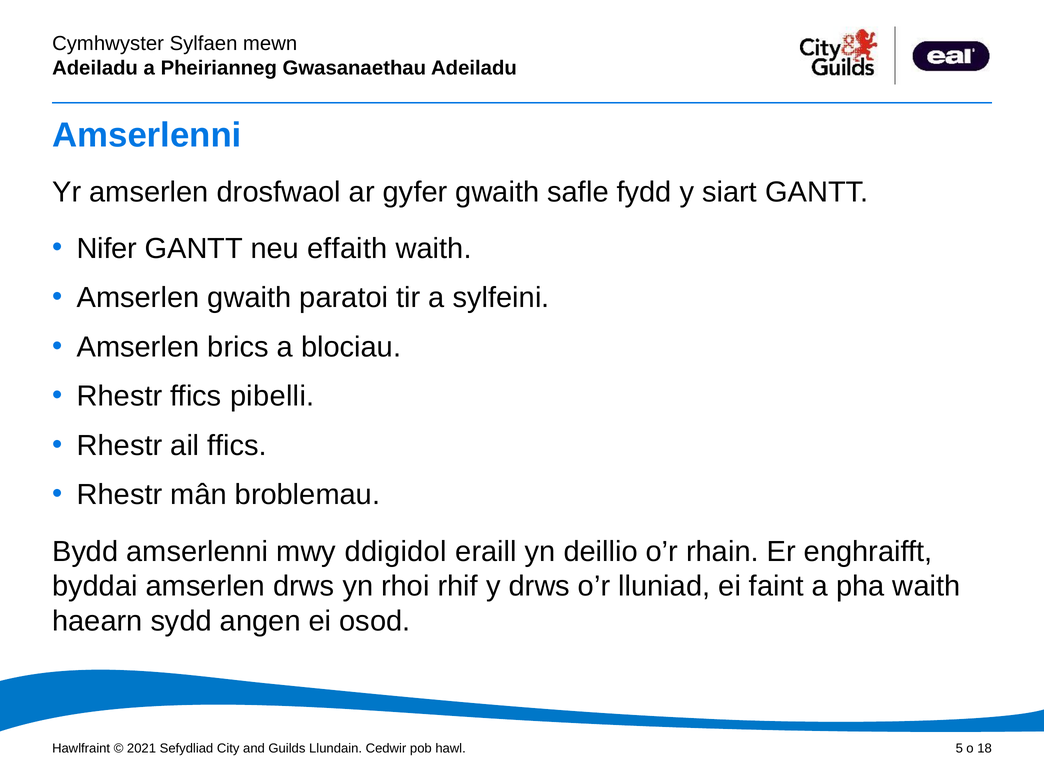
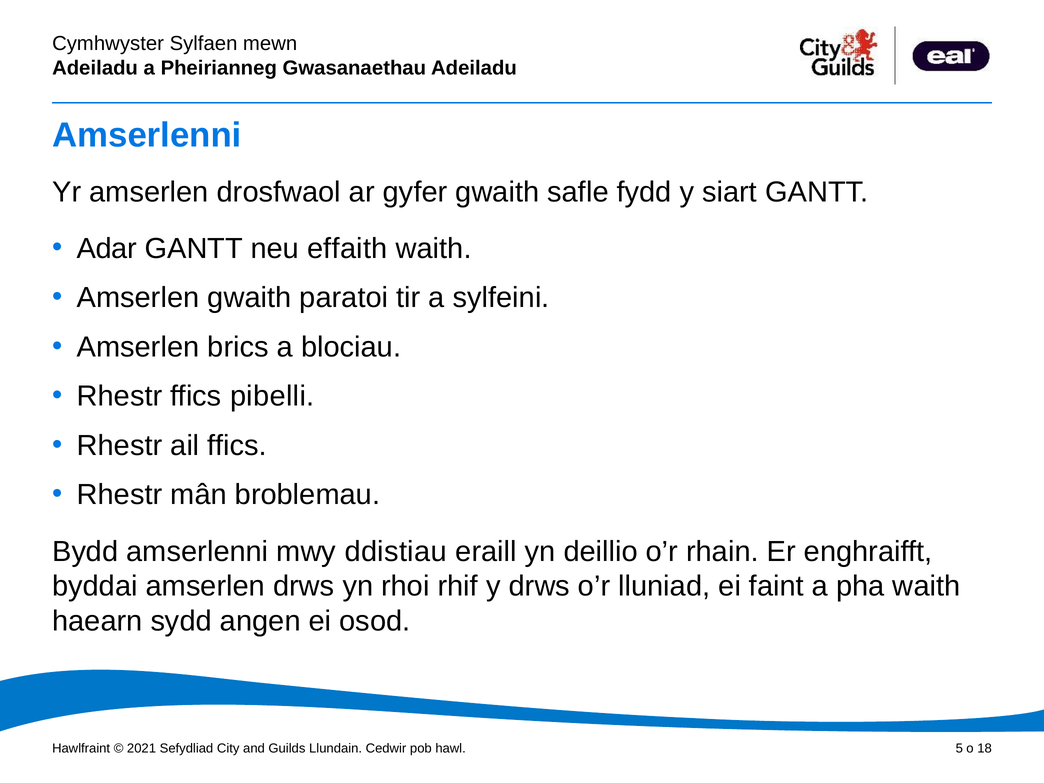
Nifer: Nifer -> Adar (107, 249)
ddigidol: ddigidol -> ddistiau (396, 551)
